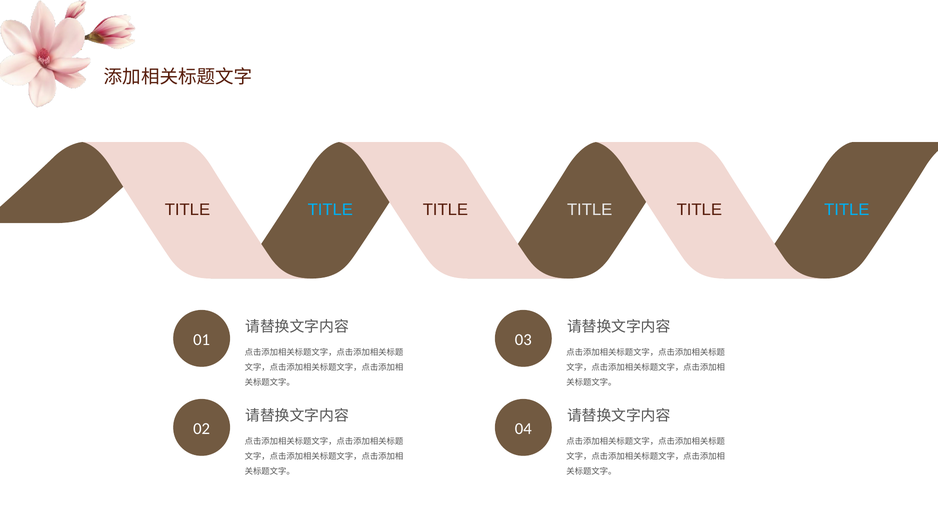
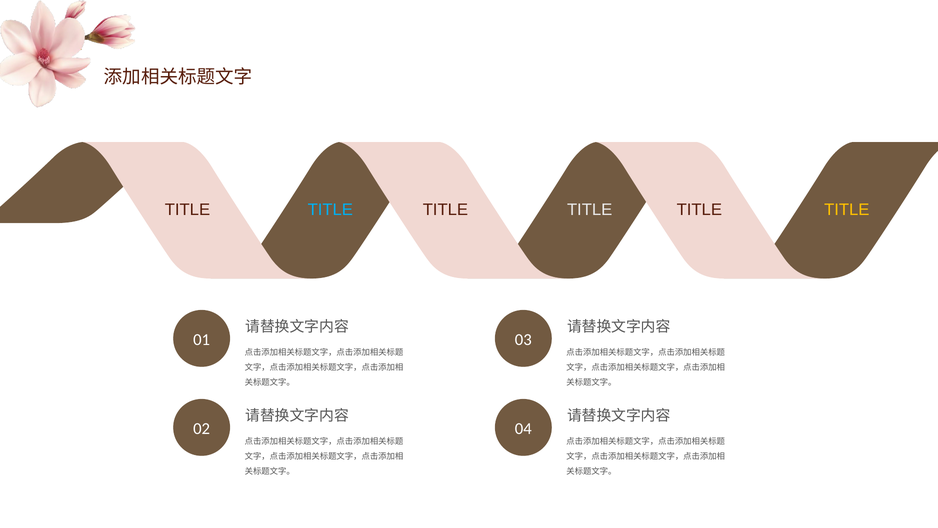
TITLE colour: light blue -> yellow (847, 209)
